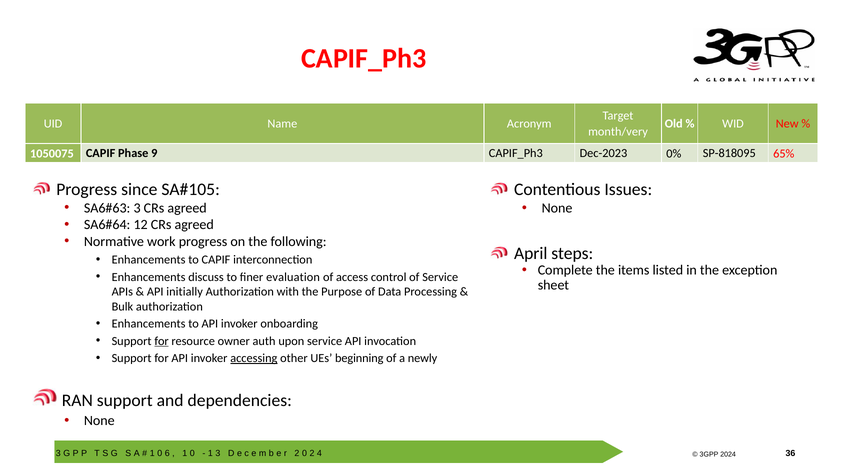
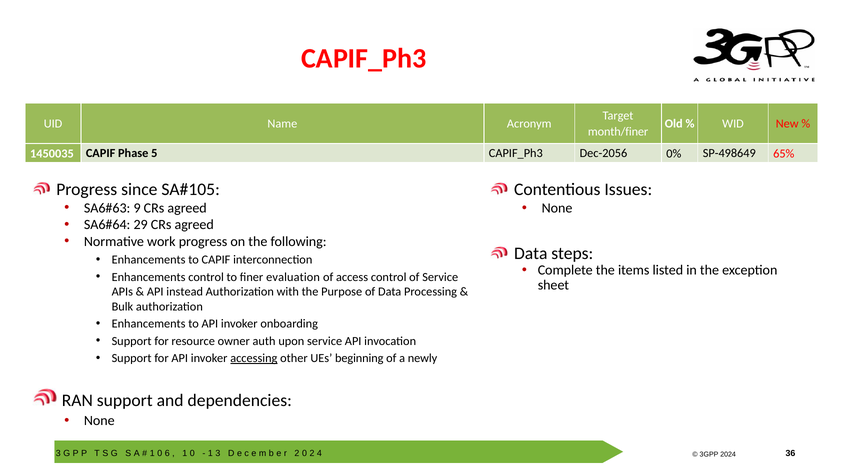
month/very: month/very -> month/finer (618, 132)
1050075: 1050075 -> 1450035 (52, 154)
9: 9 -> 5 (154, 153)
Dec-2023: Dec-2023 -> Dec-2056 (603, 153)
SP-818095: SP-818095 -> SP-498649 (729, 153)
3: 3 -> 9 (137, 208)
12: 12 -> 29 (141, 225)
April: April -> Data (531, 254)
Enhancements discuss: discuss -> control (206, 277)
initially: initially -> instead (185, 292)
for underline: present -> none (162, 341)
